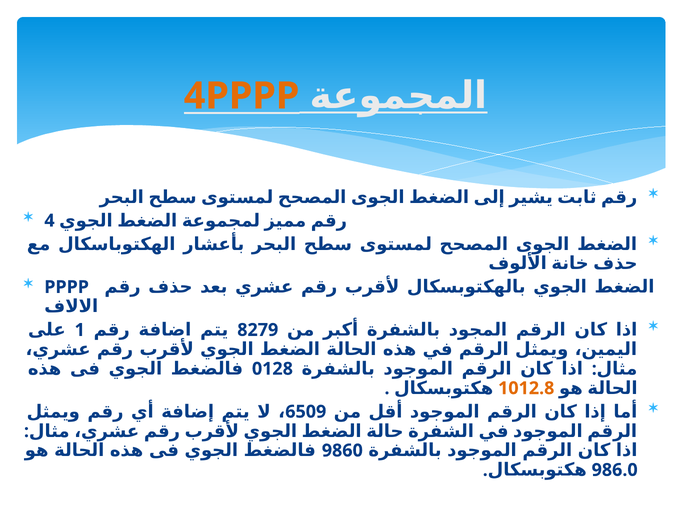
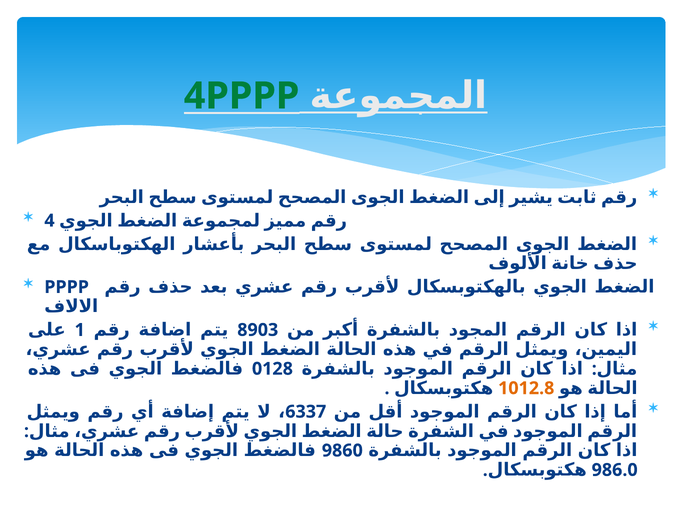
4PPPP colour: orange -> green (242, 96)
8279: 8279 -> 8903 (258, 330)
6509: 6509 -> 6337 (306, 412)
